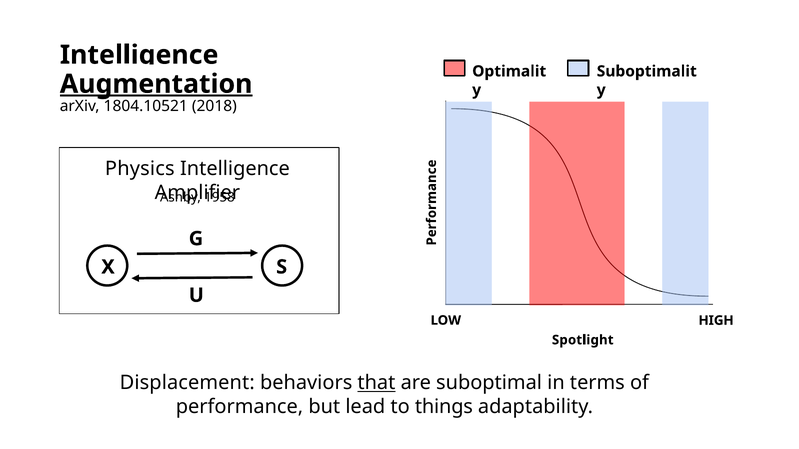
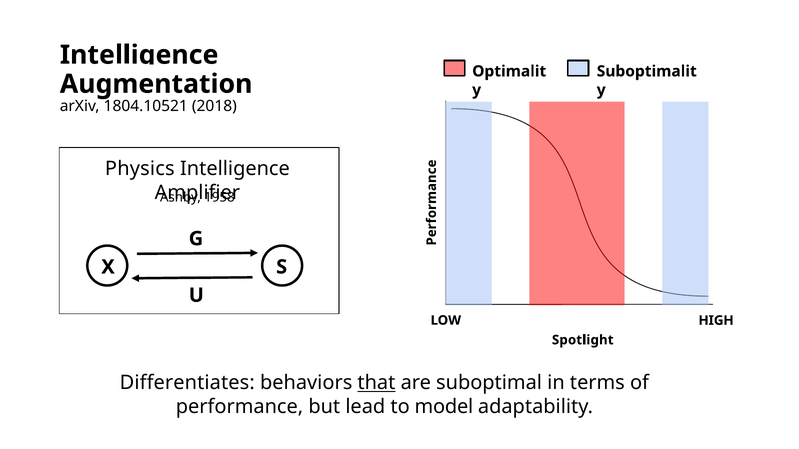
Augmentation underline: present -> none (156, 84)
Displacement: Displacement -> Differentiates (187, 383)
things: things -> model (444, 407)
